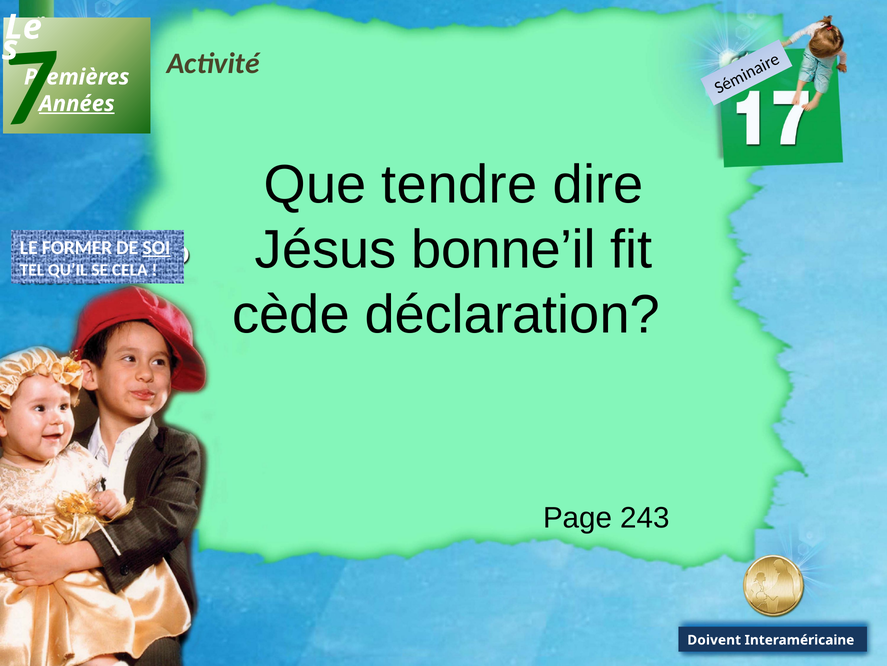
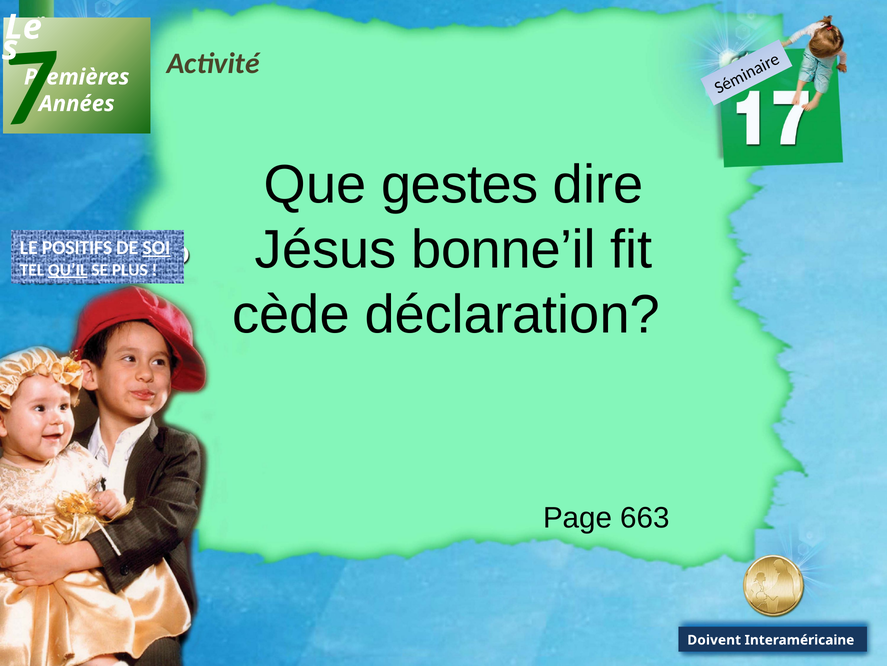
Années underline: present -> none (77, 104)
tendre: tendre -> gestes (460, 185)
FORMER: FORMER -> POSITIFS (77, 248)
QU’IL underline: none -> present (68, 270)
CELA: CELA -> PLUS (130, 270)
243: 243 -> 663 (645, 517)
